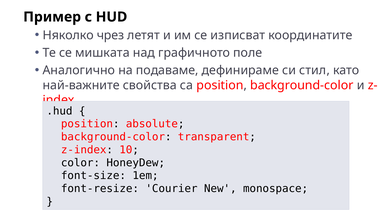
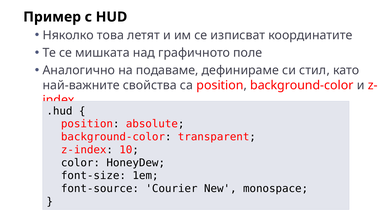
чрез: чрез -> това (110, 35)
font-resize: font-resize -> font-source (100, 189)
